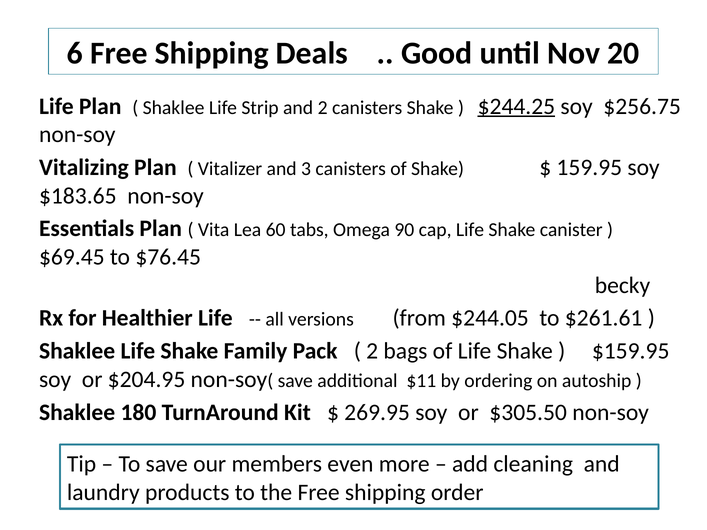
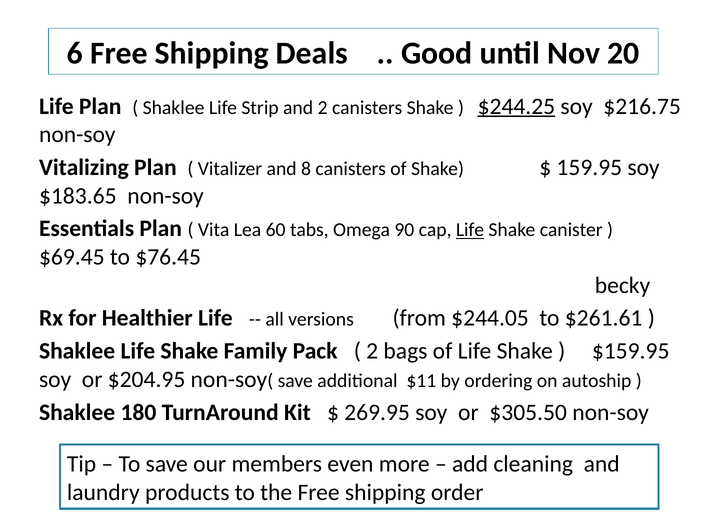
$256.75: $256.75 -> $216.75 (642, 106)
3: 3 -> 8 (306, 169)
Life underline: none -> present (470, 230)
